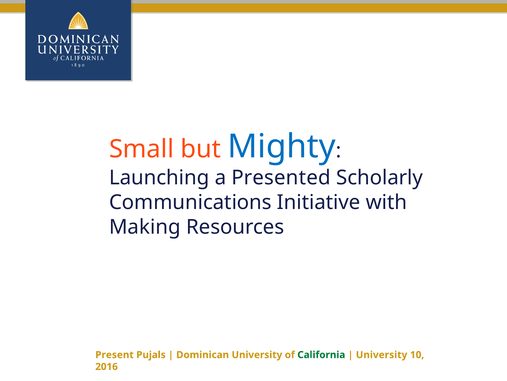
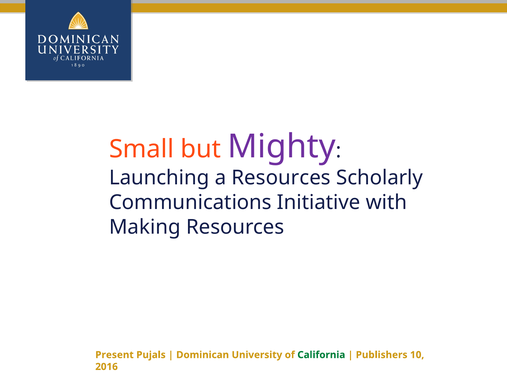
Mighty colour: blue -> purple (282, 146)
a Presented: Presented -> Resources (281, 177)
University: University -> Publishers (382, 354)
